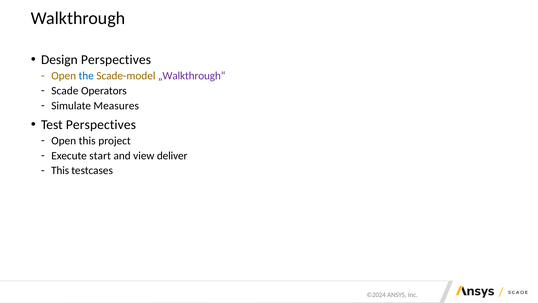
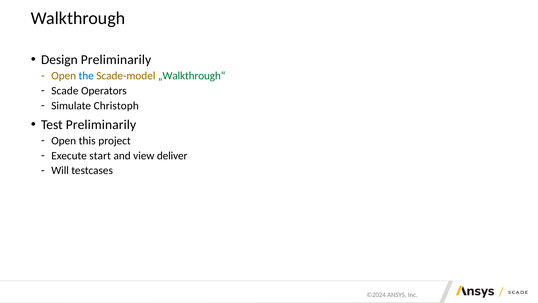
Design Perspectives: Perspectives -> Preliminarily (116, 60)
„Walkthrough“ colour: purple -> green (192, 76)
Measures: Measures -> Christoph (116, 106)
Test Perspectives: Perspectives -> Preliminarily (101, 124)
This: This -> Will (60, 170)
